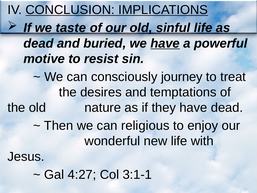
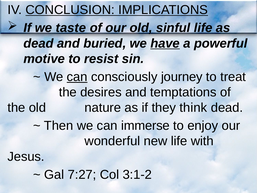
can underline: none -> present (77, 77)
they have: have -> think (193, 108)
religious: religious -> immerse (145, 126)
4:27: 4:27 -> 7:27 (82, 174)
3:1-1: 3:1-1 -> 3:1-2 (137, 174)
